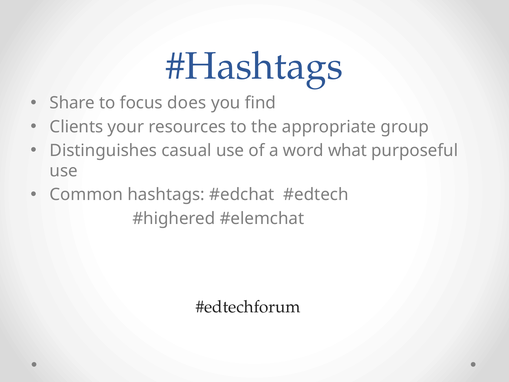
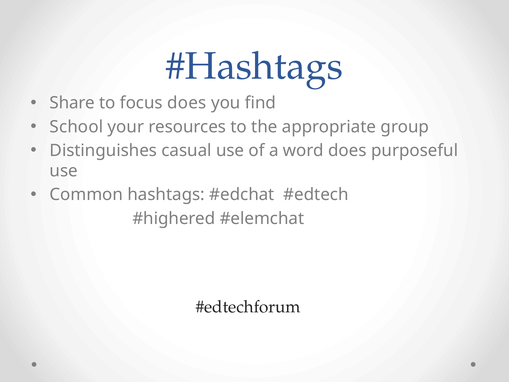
Clients: Clients -> School (76, 127)
word what: what -> does (347, 150)
